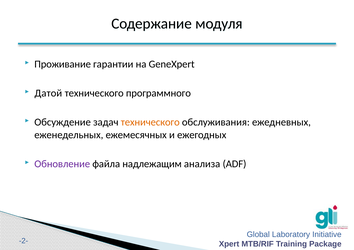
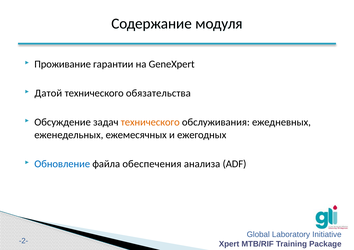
программного: программного -> обязательства (158, 93)
Обновление colour: purple -> blue (62, 164)
надлежащим: надлежащим -> обеспечения (152, 164)
